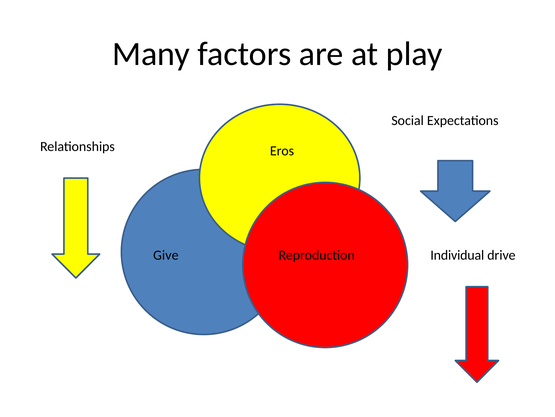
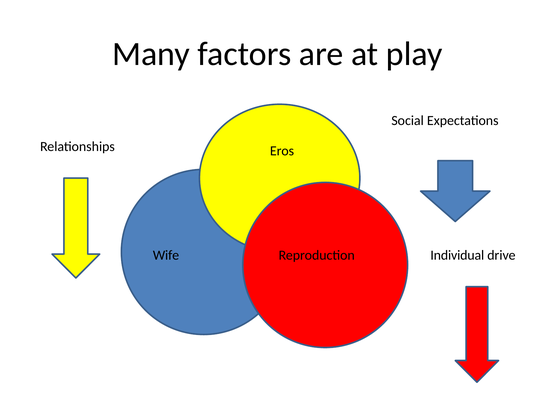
Give: Give -> Wife (166, 255)
